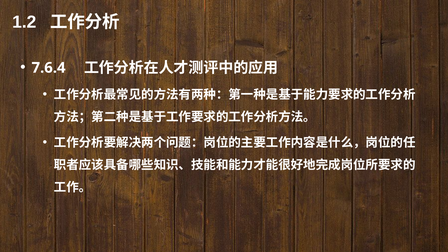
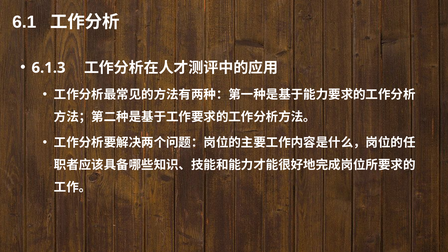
1.2: 1.2 -> 6.1 (24, 22)
7.6.4: 7.6.4 -> 6.1.3 (49, 68)
